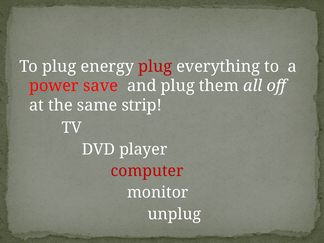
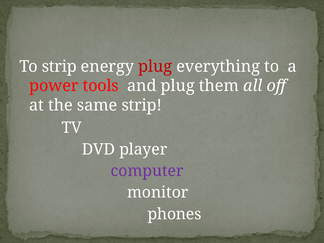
To plug: plug -> strip (59, 66)
save: save -> tools (101, 86)
computer colour: red -> purple (147, 171)
unplug: unplug -> phones (174, 214)
